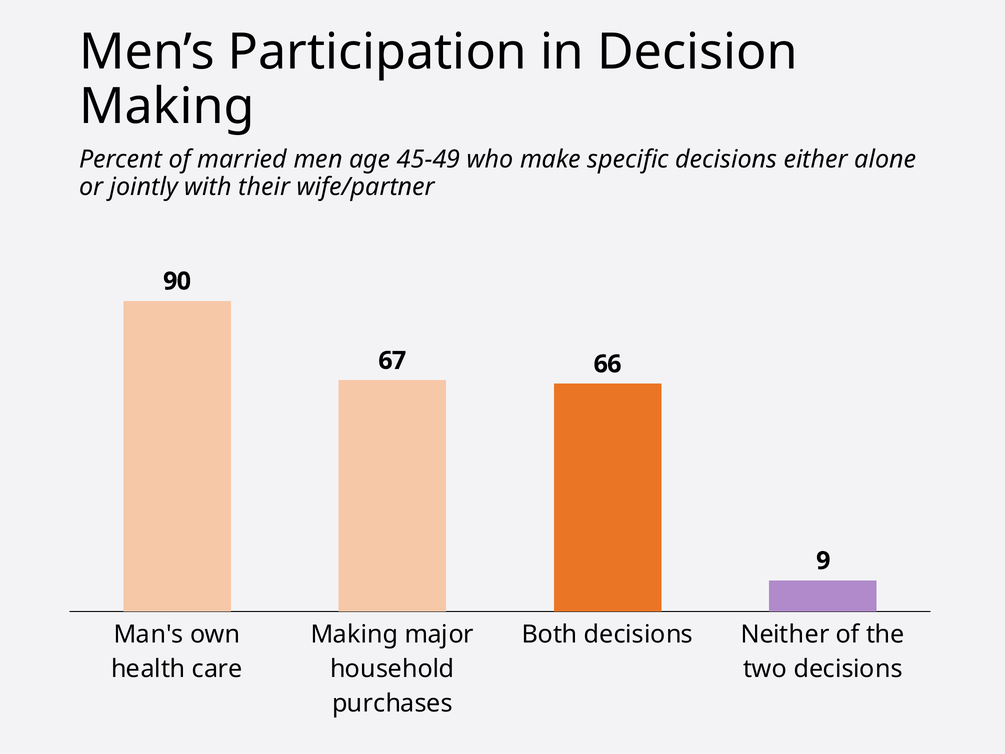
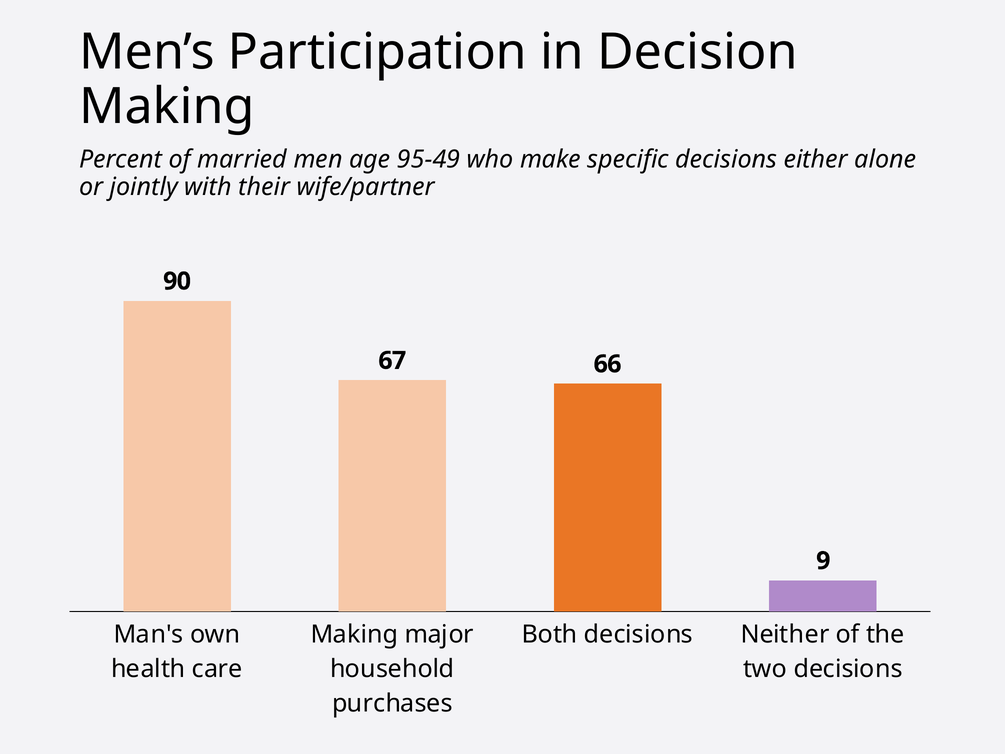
45-49: 45-49 -> 95-49 (429, 160)
